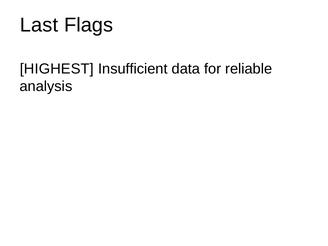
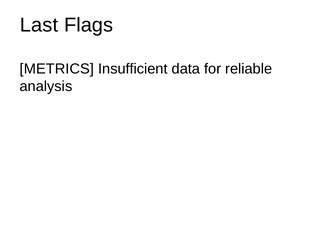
HIGHEST: HIGHEST -> METRICS (57, 69)
